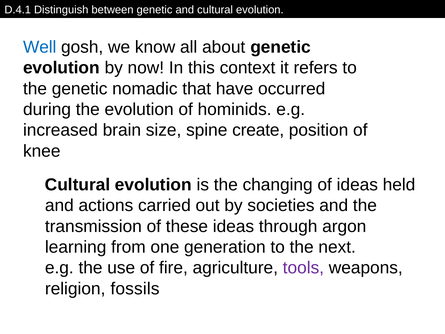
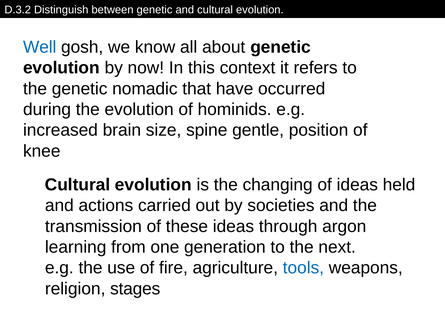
D.4.1: D.4.1 -> D.3.2 (18, 10)
create: create -> gentle (258, 130)
tools colour: purple -> blue (303, 268)
fossils: fossils -> stages (135, 288)
